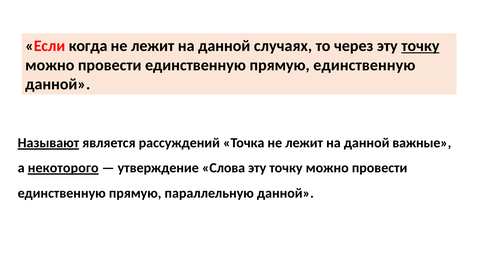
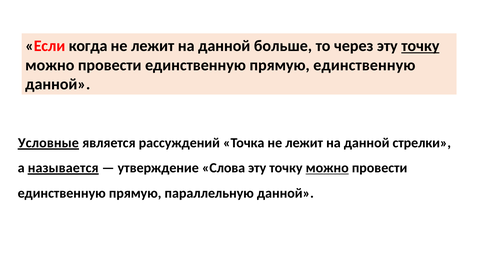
случаях: случаях -> больше (283, 46)
Называют: Называют -> Условные (48, 143)
важные: важные -> стрелки (422, 143)
некоторого: некоторого -> называется (63, 168)
можно underline: none -> present (327, 168)
